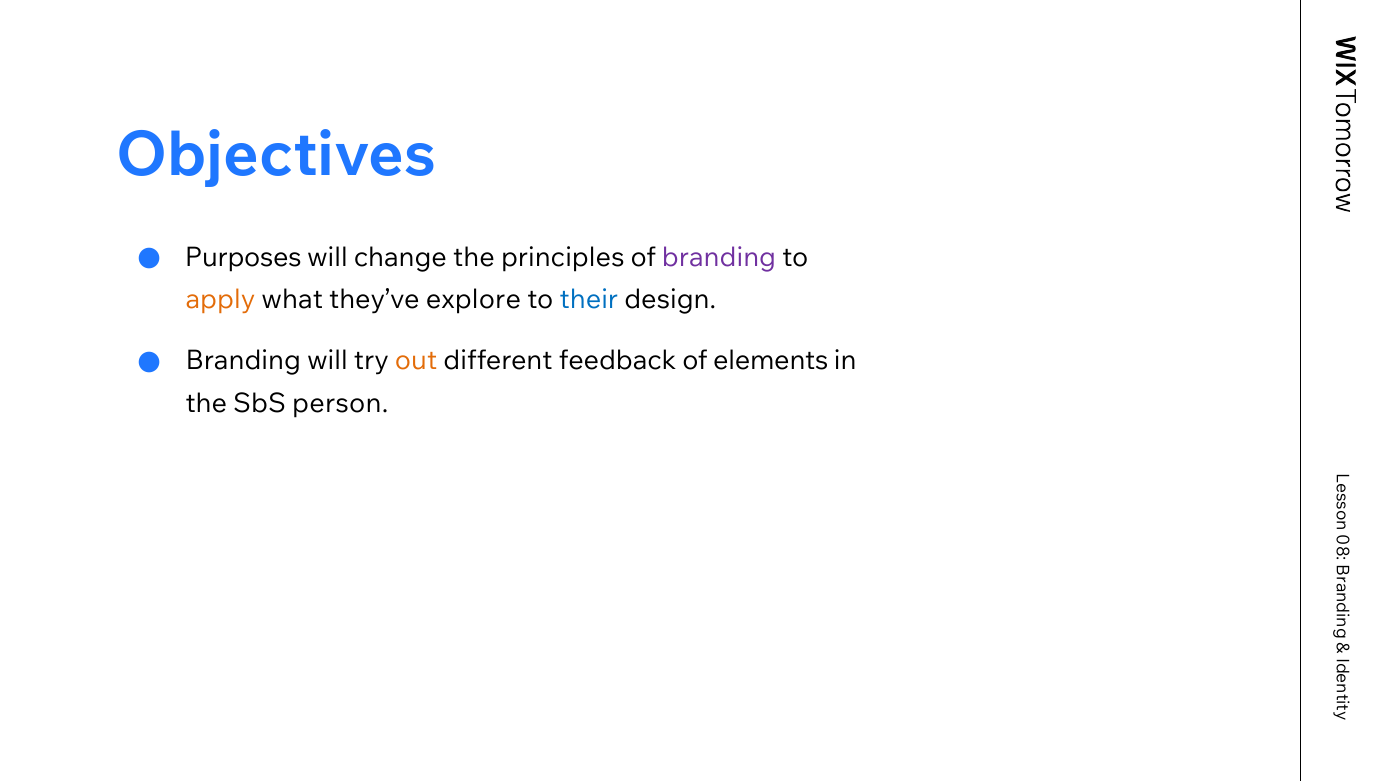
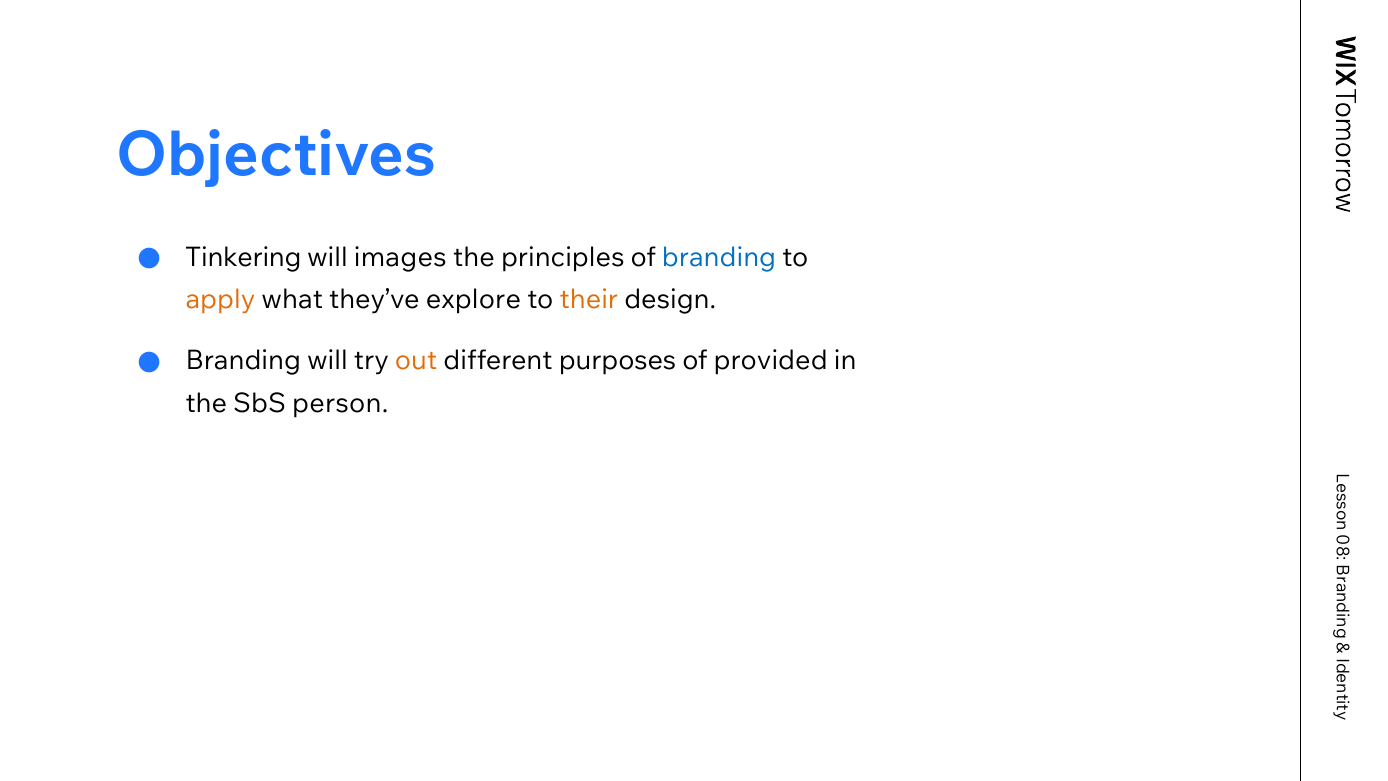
Purposes: Purposes -> Tinkering (243, 257)
change: change -> images (400, 257)
branding colour: purple -> blue (719, 257)
their colour: blue -> orange (589, 300)
feedback: feedback -> purposes (618, 361)
elements: elements -> provided (771, 361)
